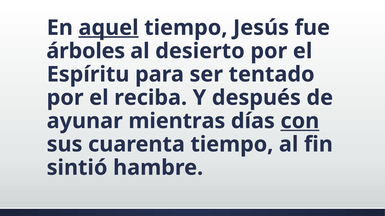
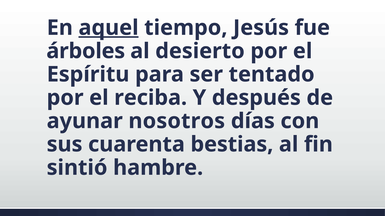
mientras: mientras -> nosotros (177, 121)
con underline: present -> none (300, 121)
cuarenta tiempo: tiempo -> bestias (232, 145)
